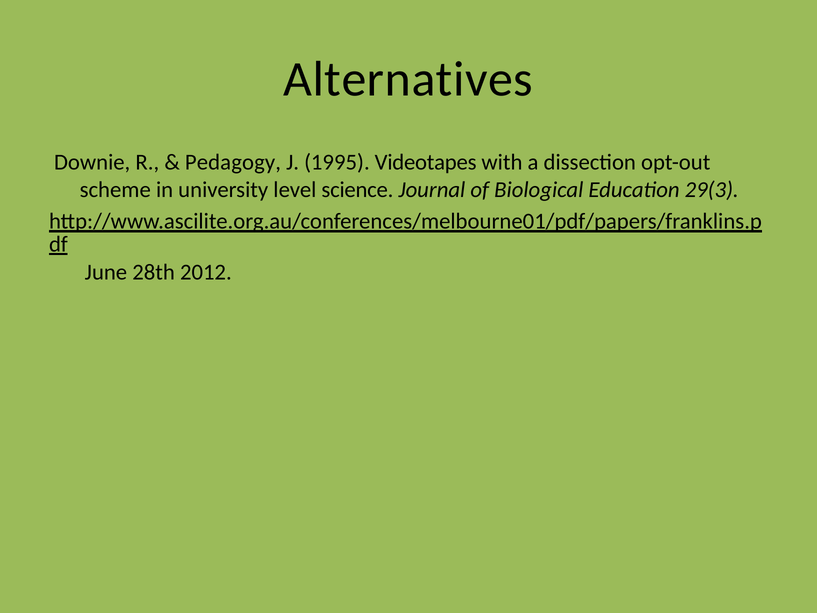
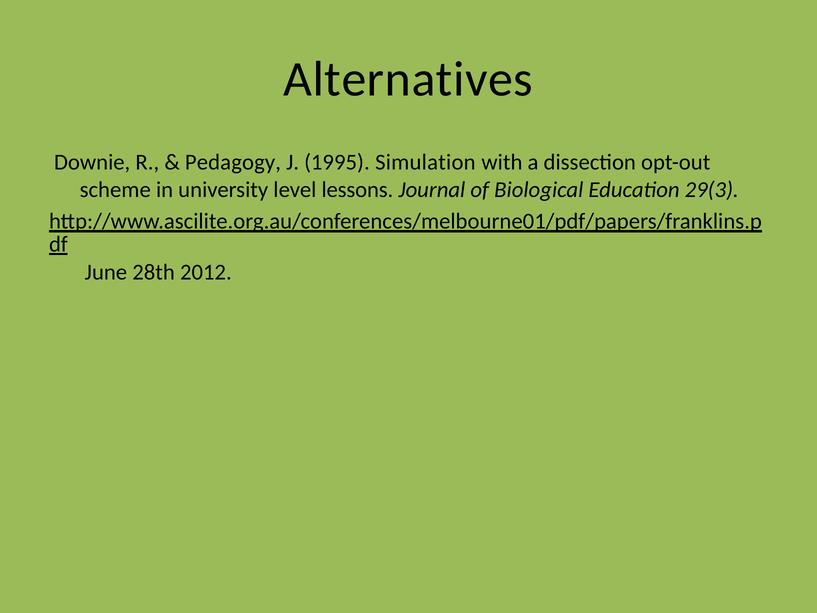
Videotapes: Videotapes -> Simulation (425, 162)
science: science -> lessons (357, 190)
